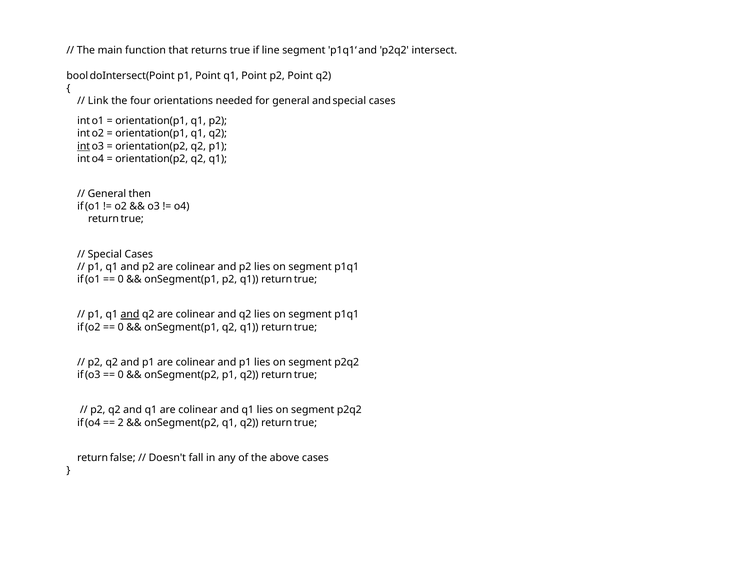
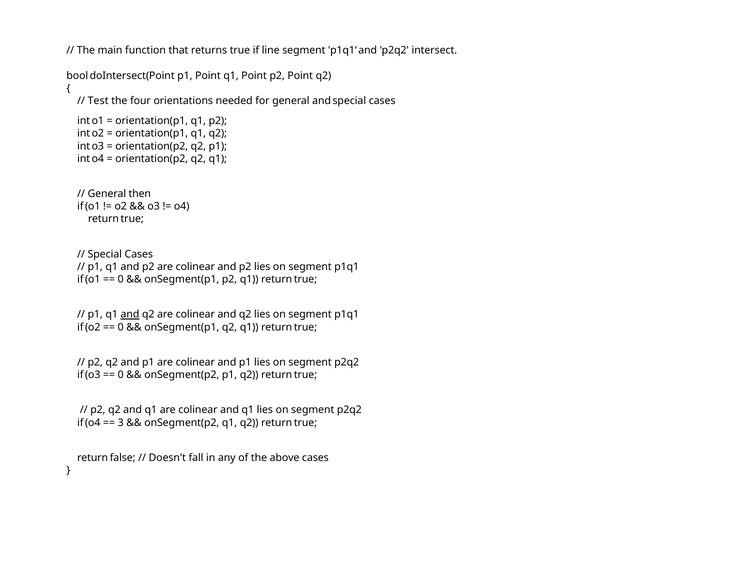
Link: Link -> Test (98, 101)
int underline: present -> none (84, 146)
2: 2 -> 3 (121, 423)
